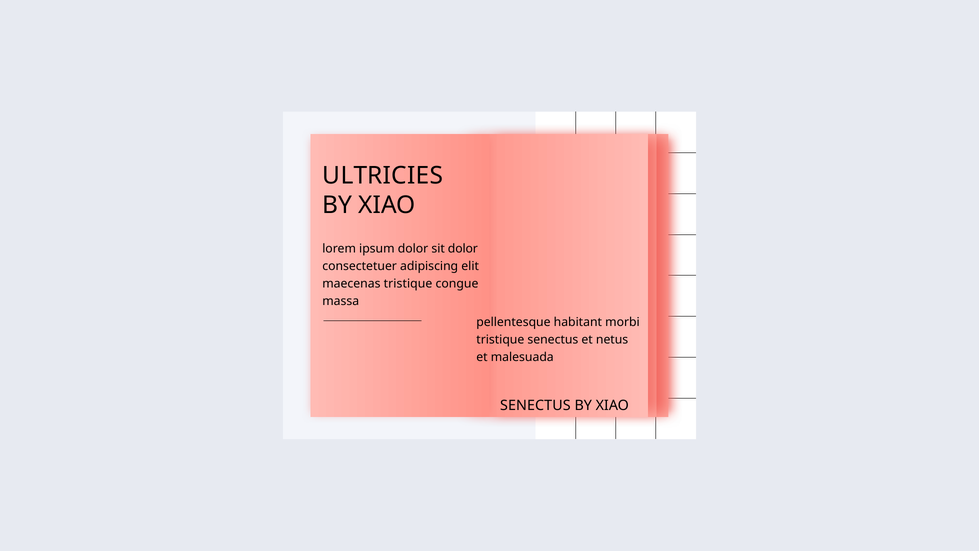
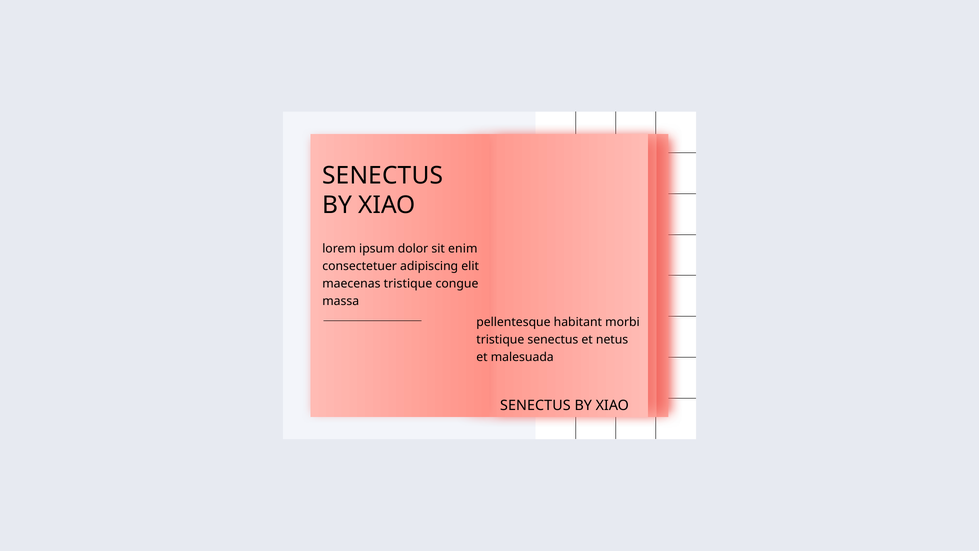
ULTRICIES: ULTRICIES -> SENECTUS (383, 176)
sit dolor: dolor -> enim (463, 248)
